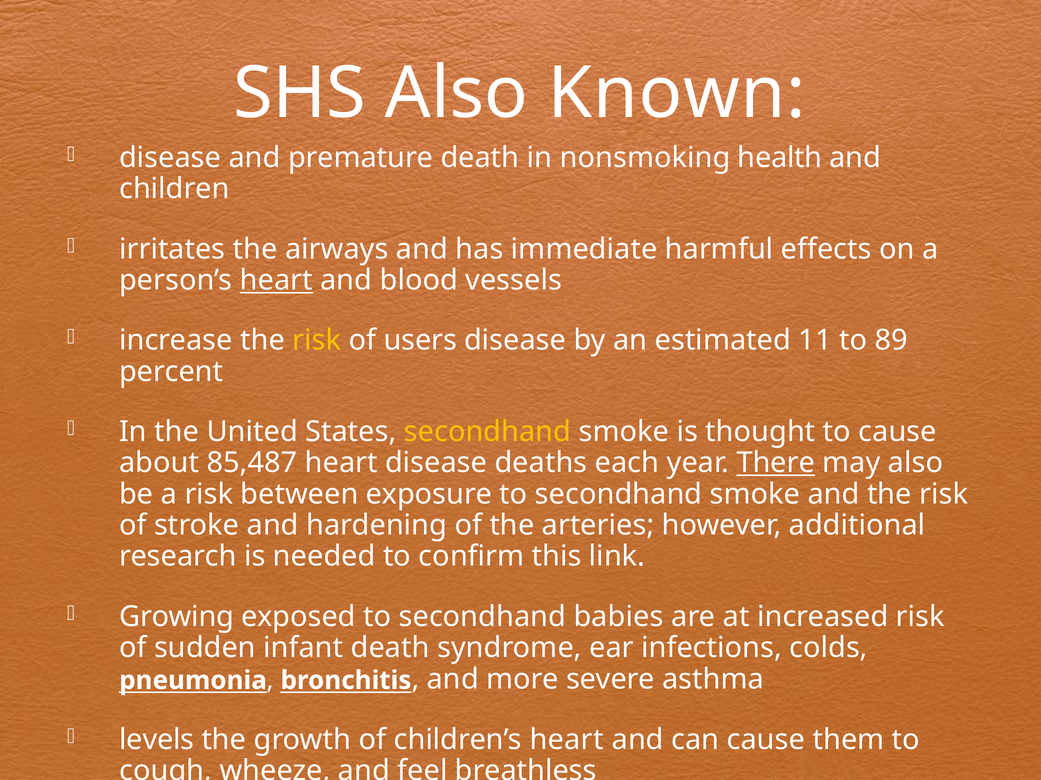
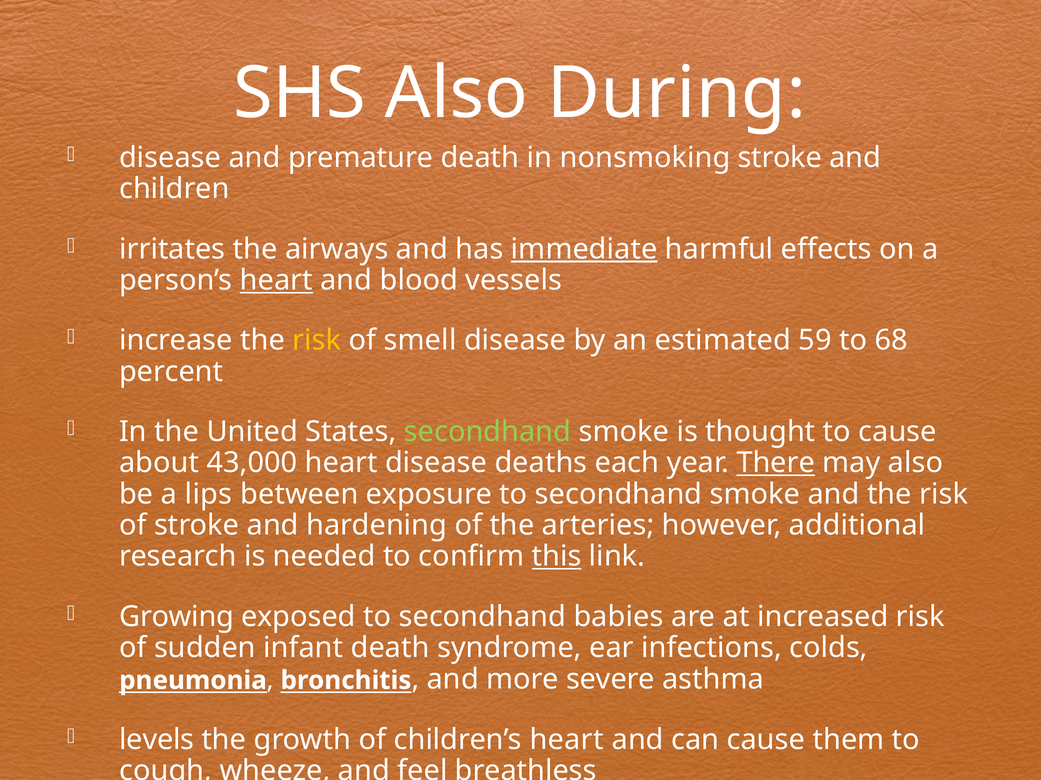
Known: Known -> During (677, 94)
nonsmoking health: health -> stroke (780, 158)
immediate underline: none -> present (584, 249)
users: users -> smell (420, 341)
11: 11 -> 59 (815, 341)
89: 89 -> 68 (891, 341)
secondhand colour: yellow -> light green (488, 432)
85,487: 85,487 -> 43,000 (252, 463)
a risk: risk -> lips (209, 494)
this underline: none -> present (557, 557)
